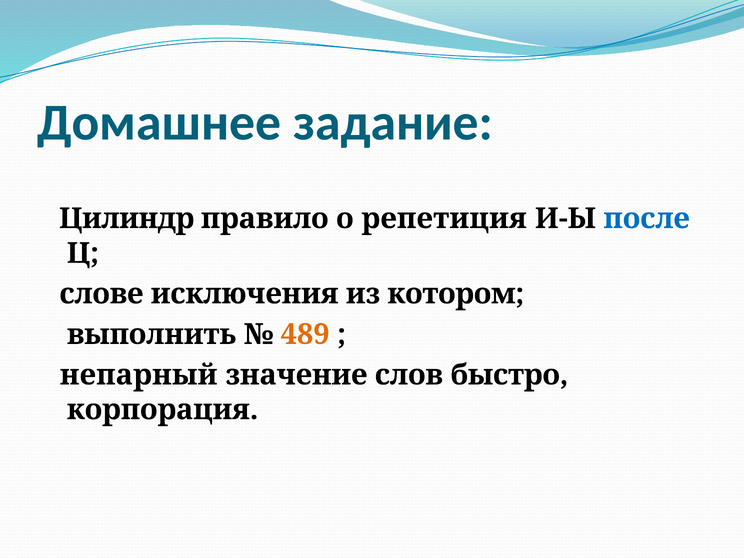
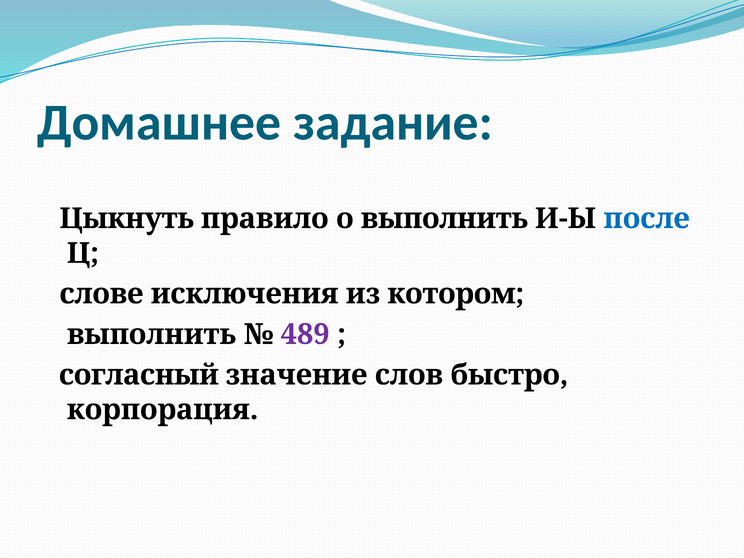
Цилиндр: Цилиндр -> Цыкнуть (127, 219)
о репетиция: репетиция -> выполнить (444, 219)
489 colour: orange -> purple (305, 334)
непарный: непарный -> согласный (139, 375)
